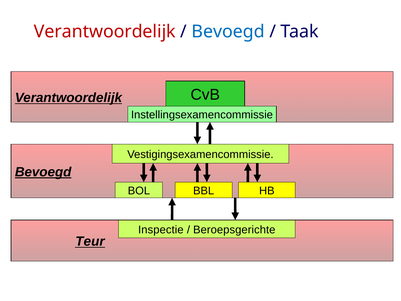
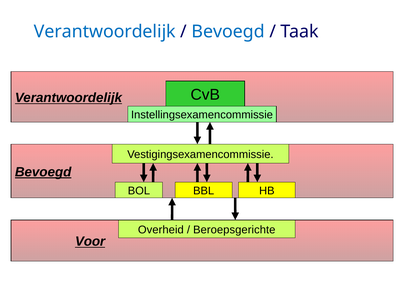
Verantwoordelijk colour: red -> blue (105, 32)
Inspectie: Inspectie -> Overheid (161, 230)
Teur: Teur -> Voor (90, 241)
